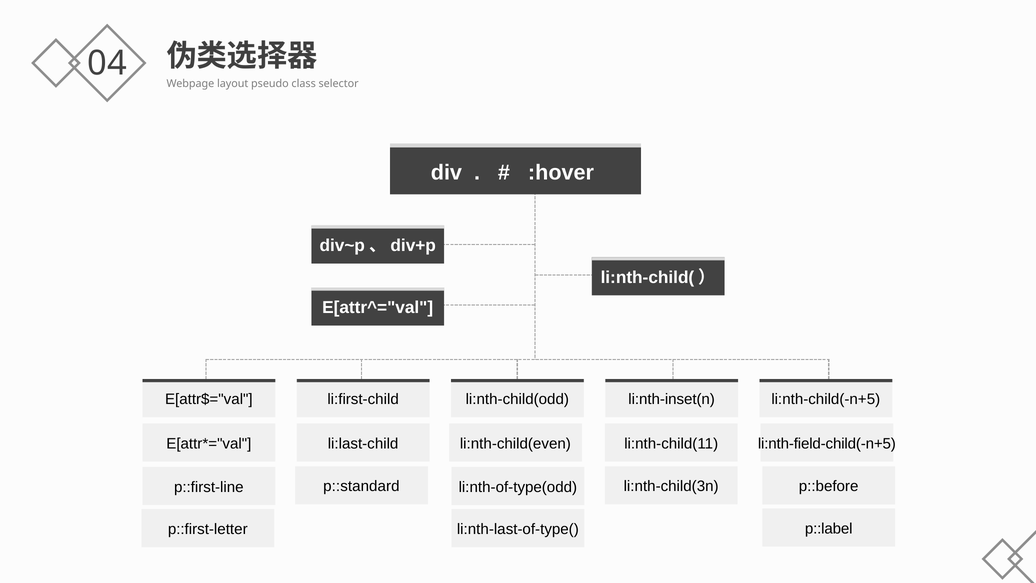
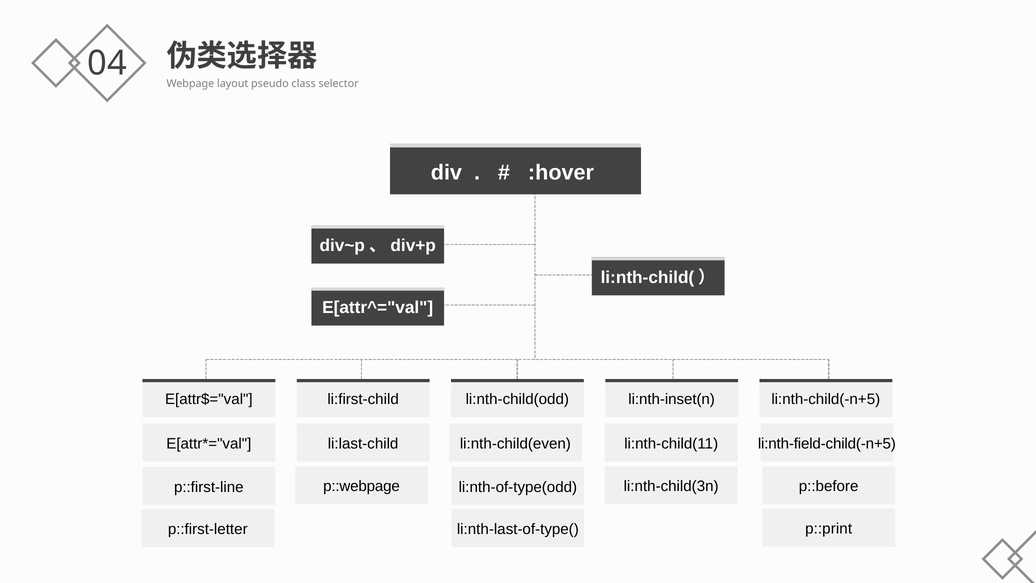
p::standard: p::standard -> p::webpage (362, 486)
p::label: p::label -> p::print (829, 528)
